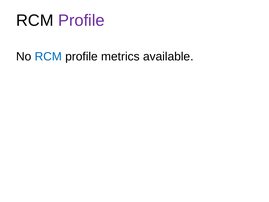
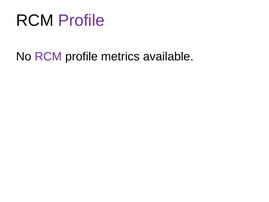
RCM colour: blue -> purple (48, 56)
